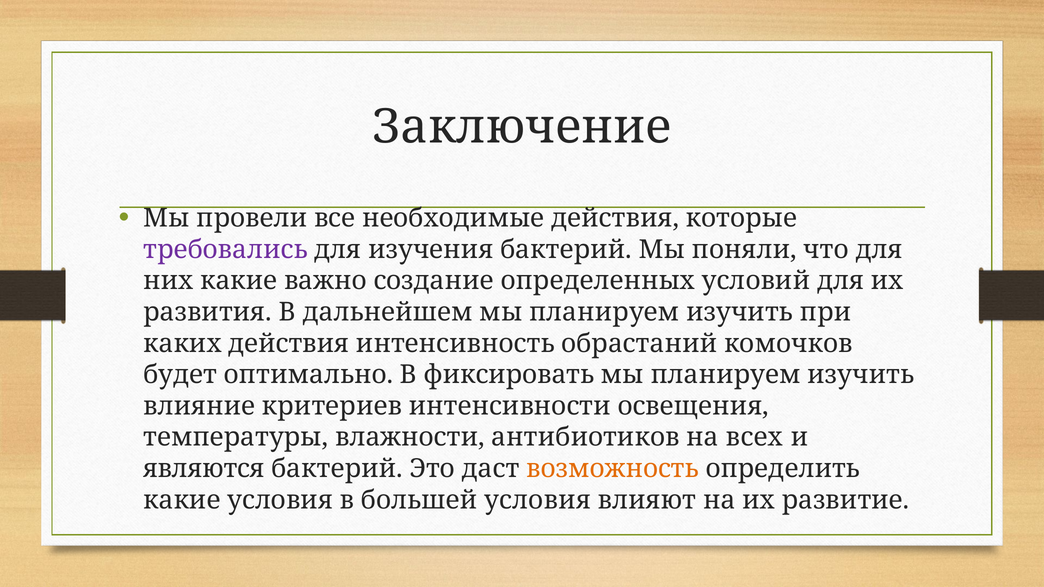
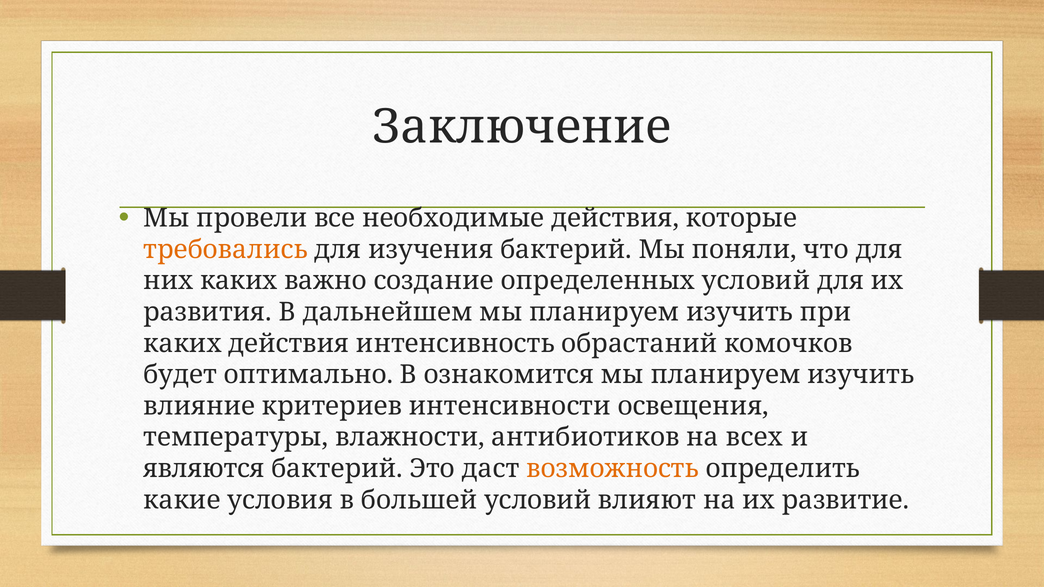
требовались colour: purple -> orange (225, 250)
них какие: какие -> каких (239, 281)
фиксировать: фиксировать -> ознакомится (509, 375)
большей условия: условия -> условий (538, 500)
